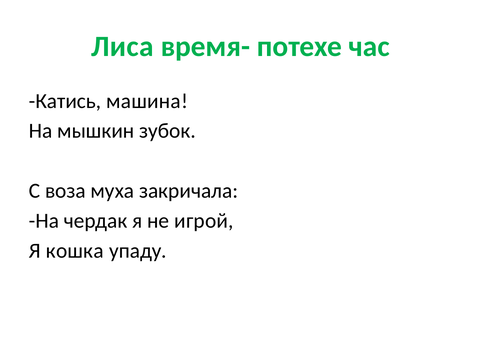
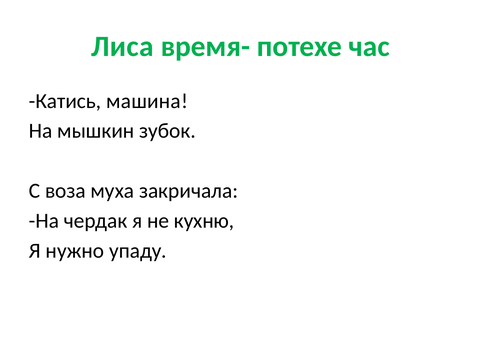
игрой: игрой -> кухню (204, 221)
кошка: кошка -> нужно (75, 251)
